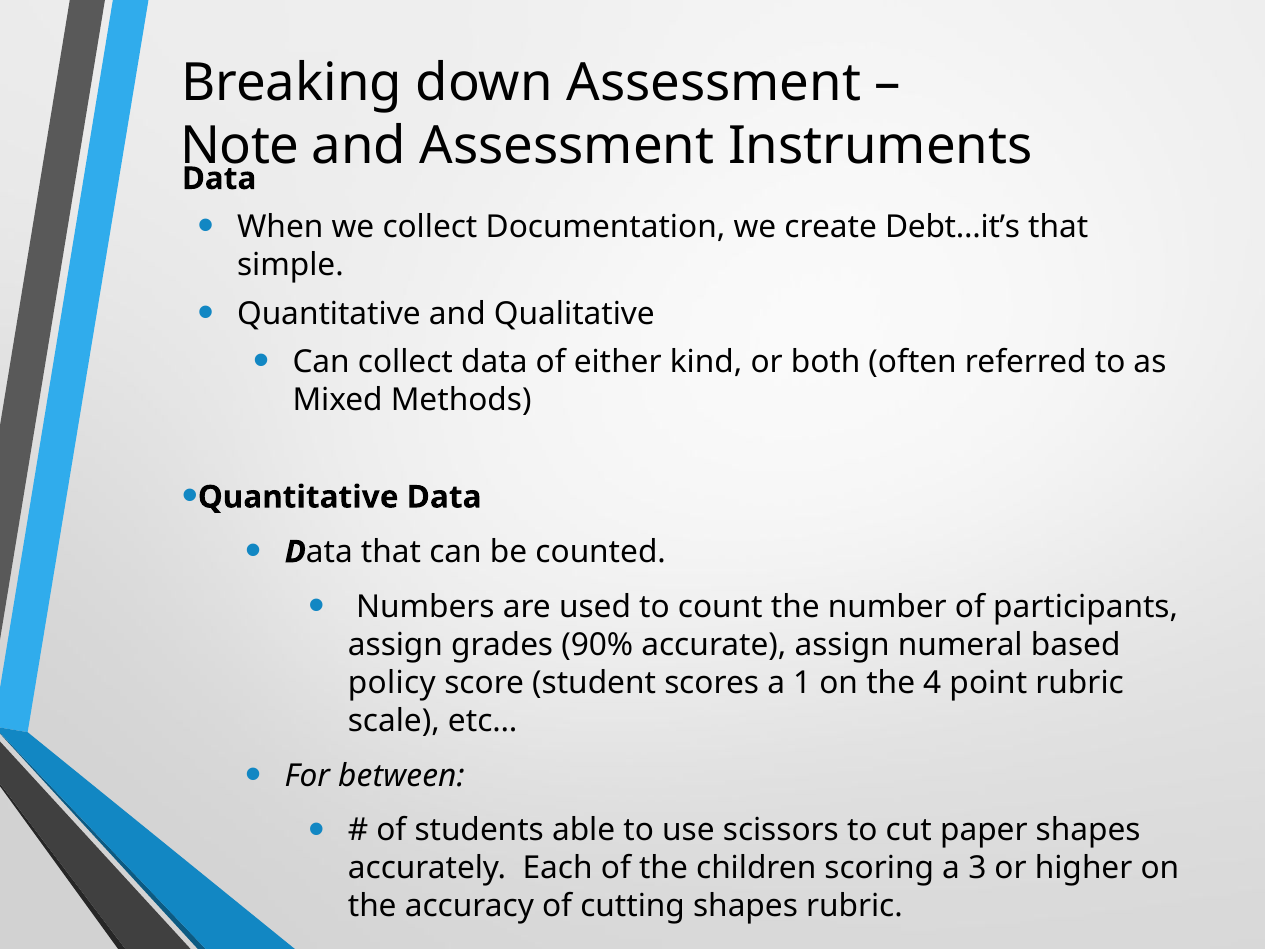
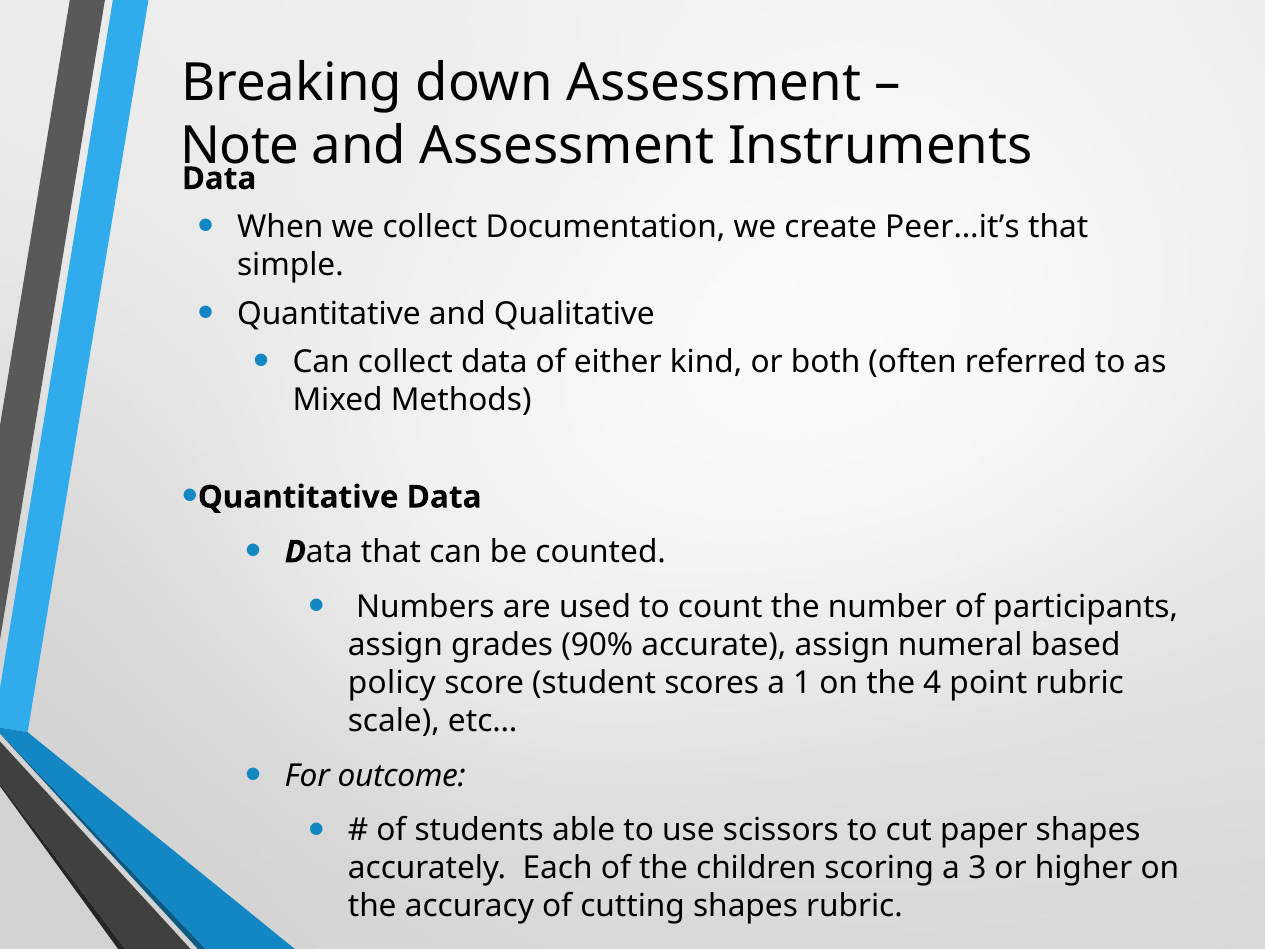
Debt…it’s: Debt…it’s -> Peer…it’s (952, 227)
between: between -> outcome (402, 775)
